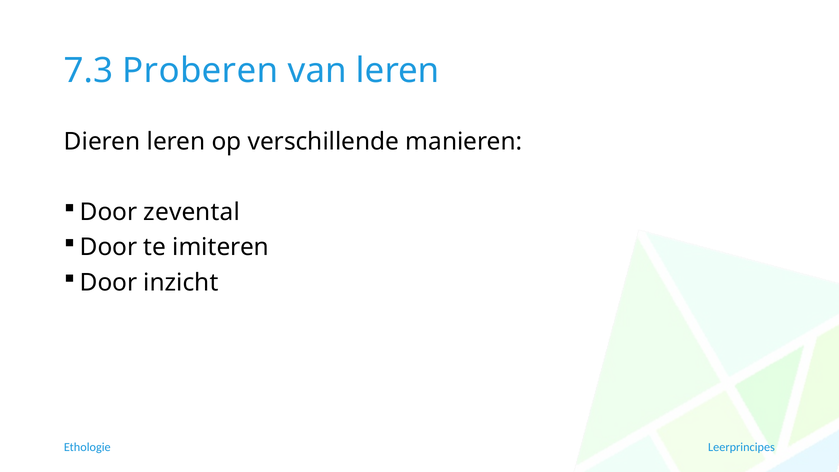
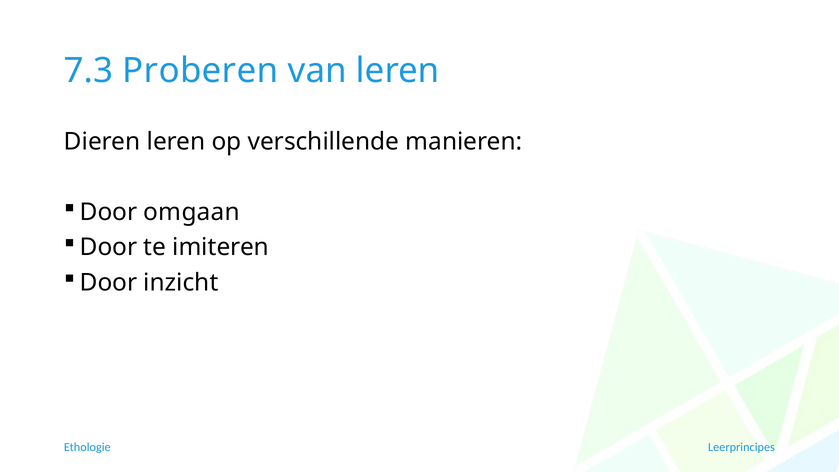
zevental: zevental -> omgaan (192, 212)
